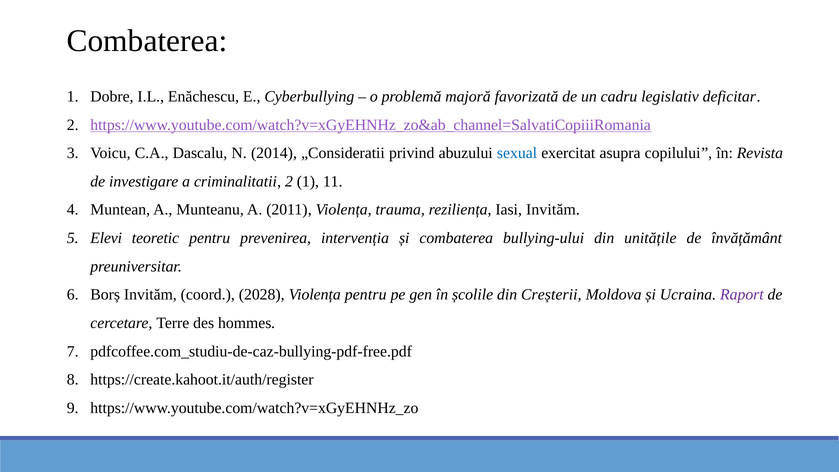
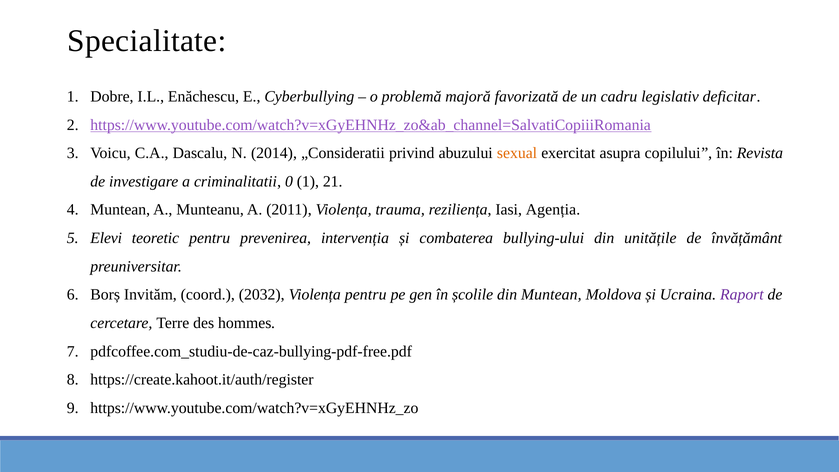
Combaterea: Combaterea -> Specialitate (147, 41)
sexual colour: blue -> orange (517, 153)
criminalitatii 2: 2 -> 0 (289, 181)
11: 11 -> 21 (333, 181)
Iasi Invităm: Invităm -> Agenția (553, 210)
2028: 2028 -> 2032 (262, 295)
din Creșterii: Creșterii -> Muntean (551, 295)
